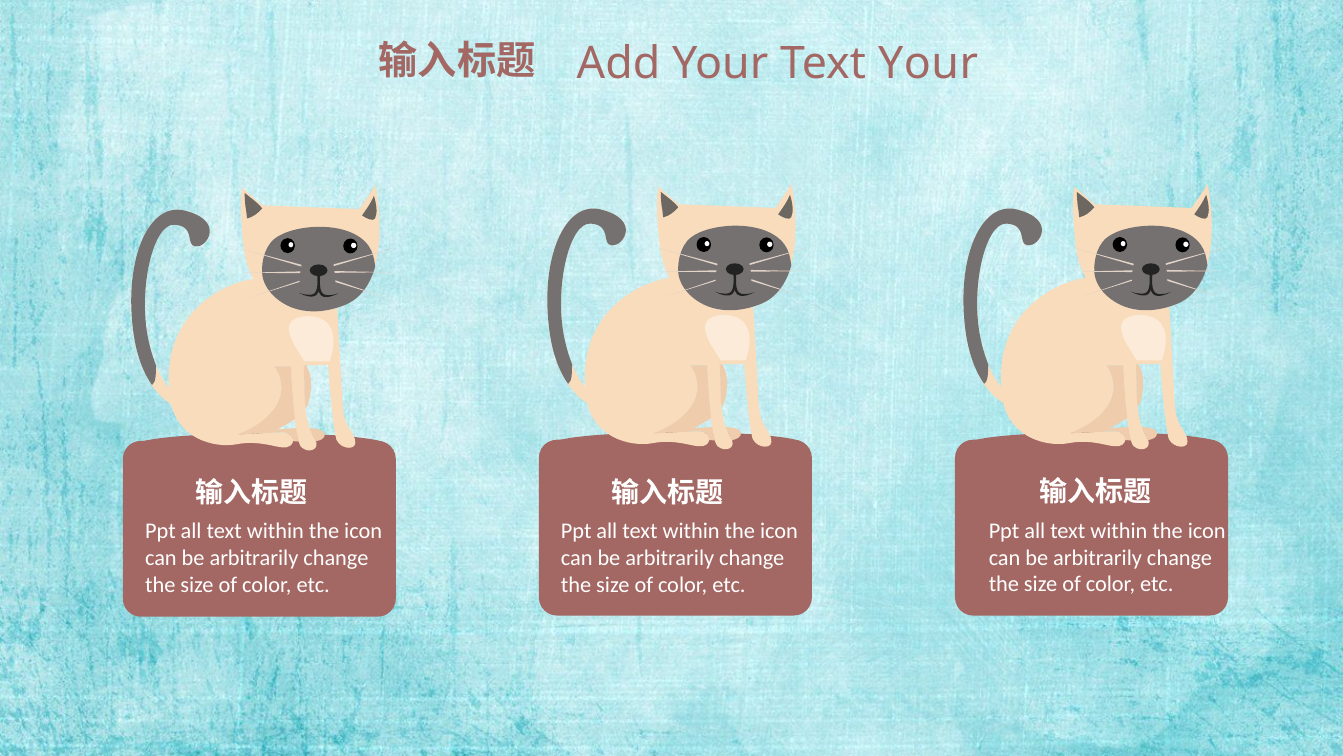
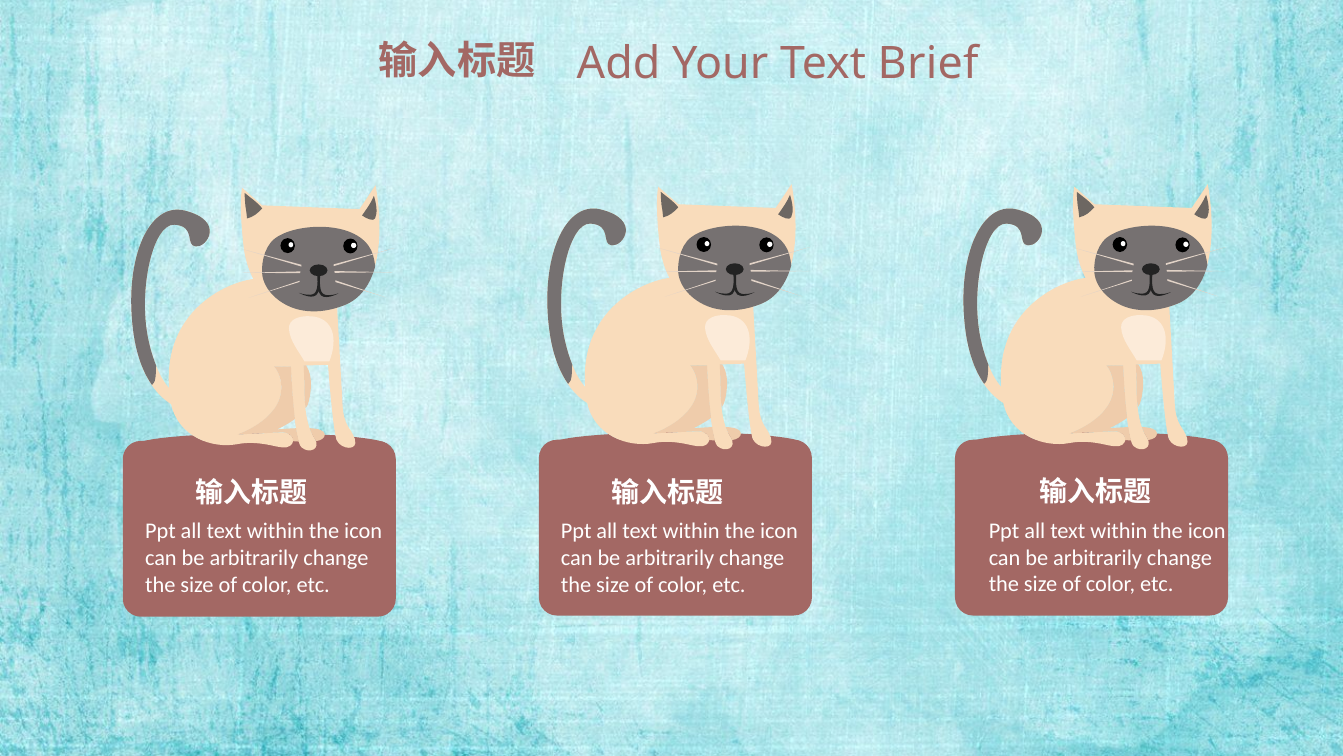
Text Your: Your -> Brief (928, 64)
